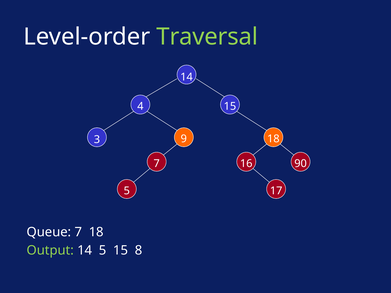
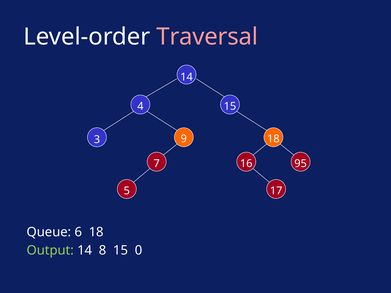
Traversal colour: light green -> pink (207, 37)
90: 90 -> 95 (301, 164)
Queue 7: 7 -> 6 (78, 232)
14 5: 5 -> 8 (103, 250)
8: 8 -> 0 (139, 250)
